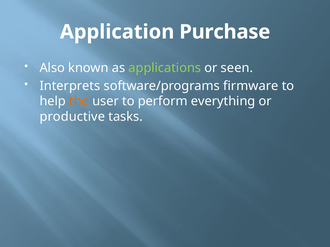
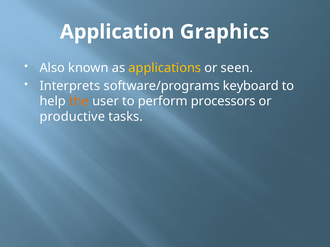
Purchase: Purchase -> Graphics (225, 32)
applications colour: light green -> yellow (165, 68)
firmware: firmware -> keyboard (251, 86)
everything: everything -> processors (223, 101)
